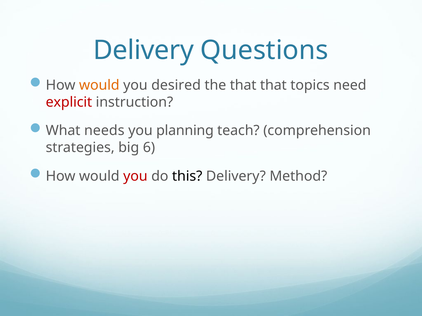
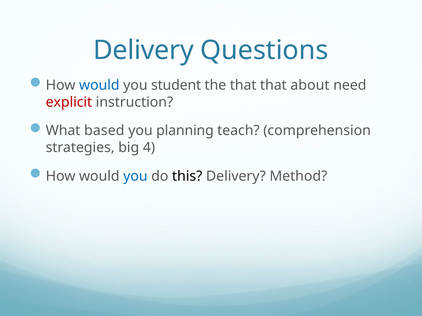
would colour: orange -> blue (99, 85)
desired: desired -> student (176, 85)
topics: topics -> about (310, 85)
needs: needs -> based (104, 131)
6: 6 -> 4 (149, 148)
you colour: red -> blue (135, 176)
